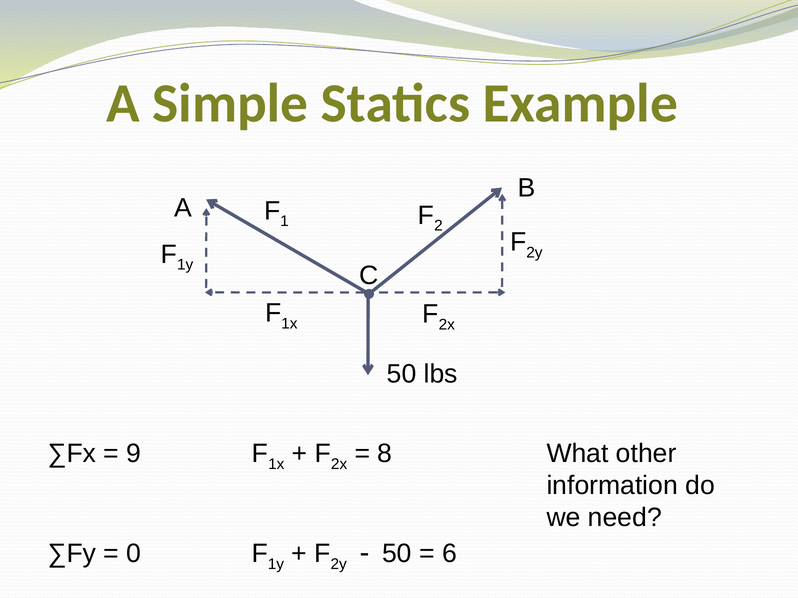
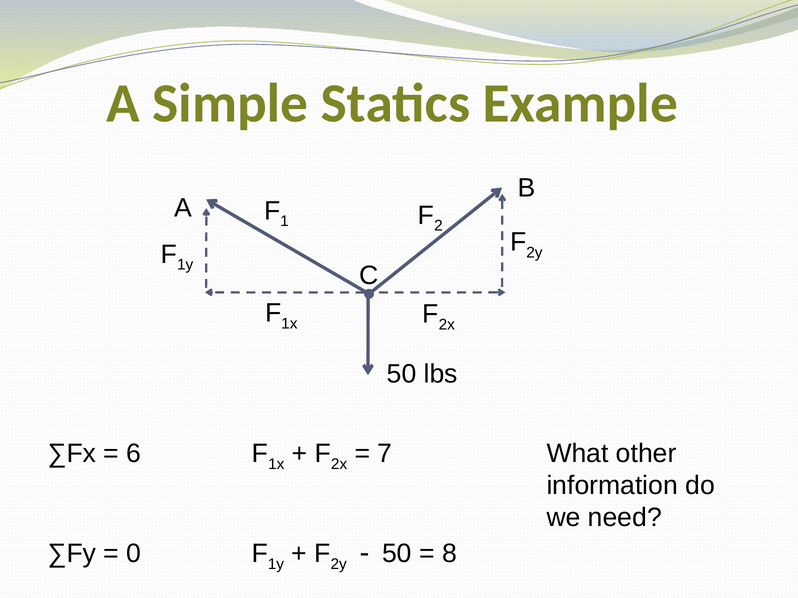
9: 9 -> 6 (134, 454)
8: 8 -> 7 (385, 454)
6: 6 -> 8 (449, 554)
